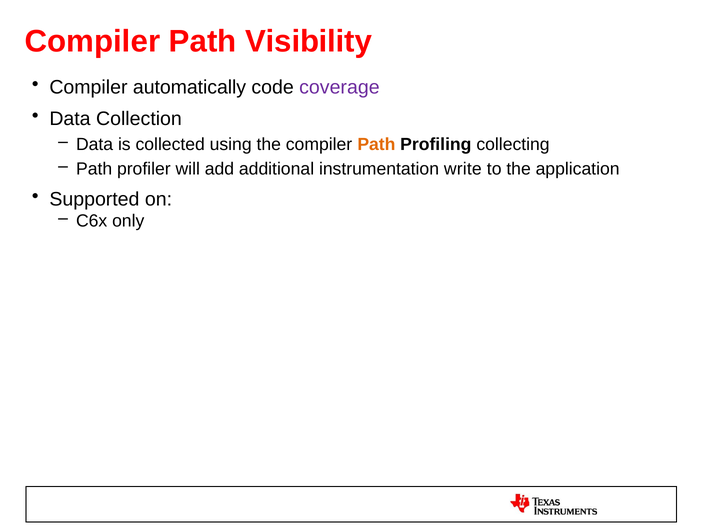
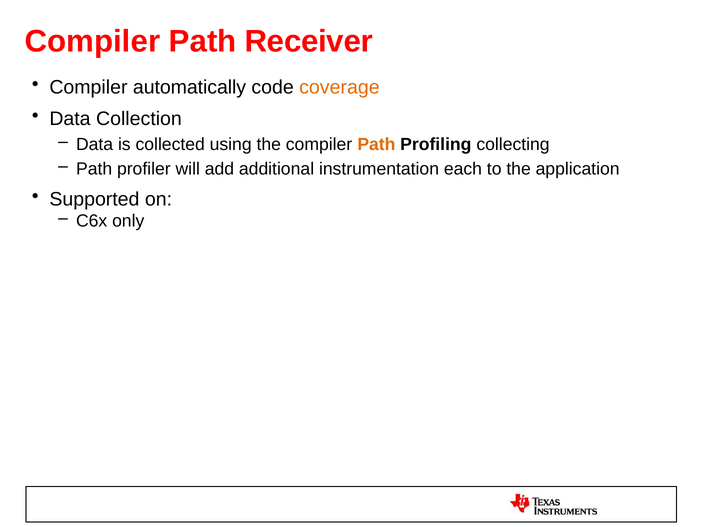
Visibility: Visibility -> Receiver (309, 42)
coverage colour: purple -> orange (339, 87)
write: write -> each (463, 169)
